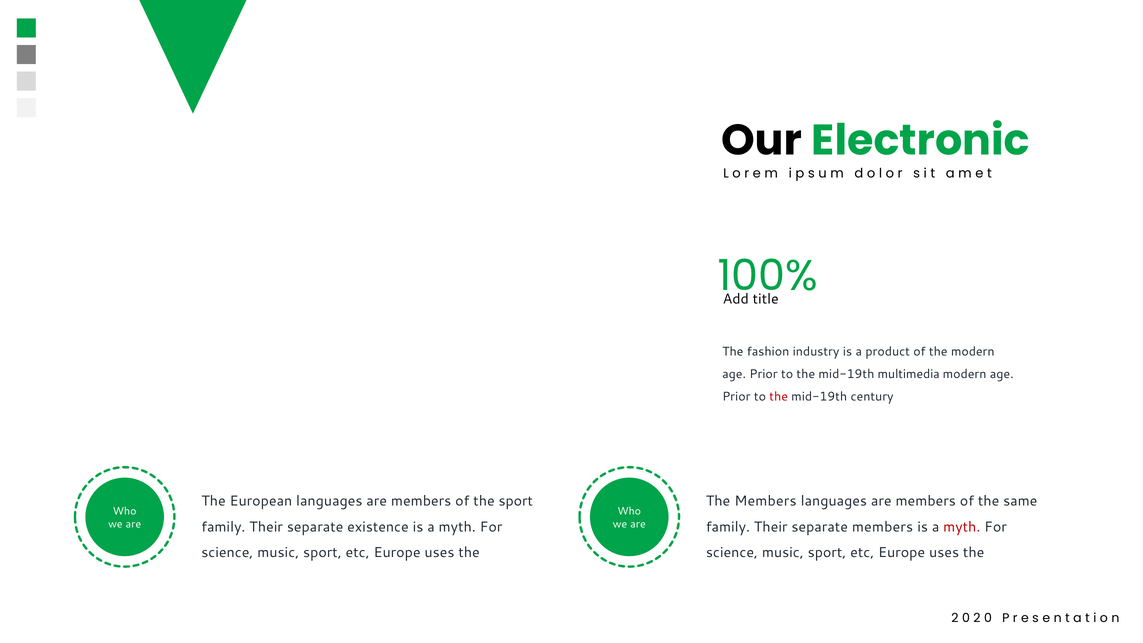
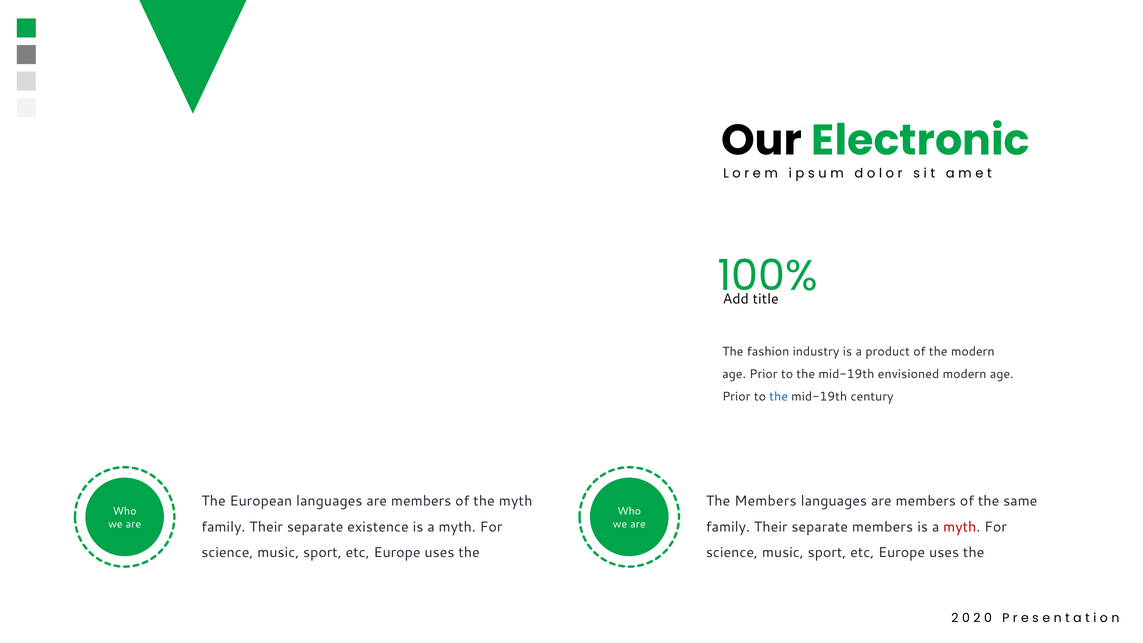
multimedia: multimedia -> envisioned (909, 374)
the colour: red -> blue (779, 397)
the sport: sport -> myth (516, 501)
